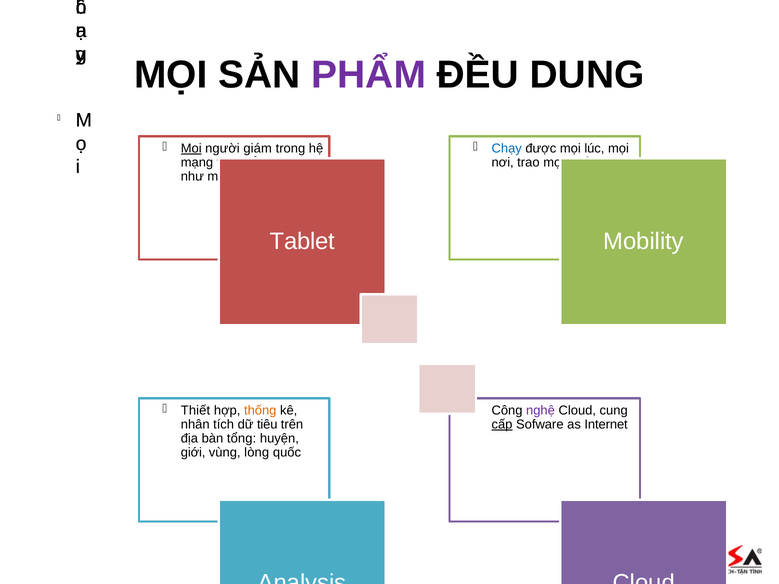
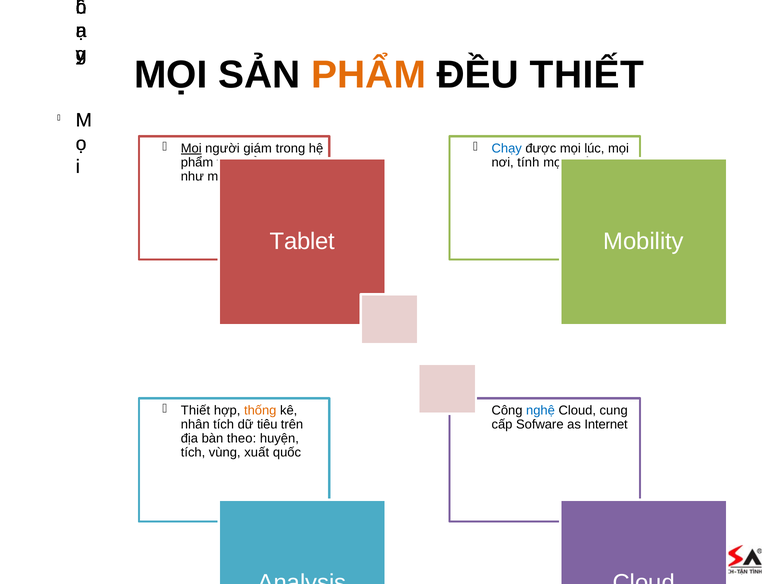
PHẨM colour: purple -> orange (369, 75)
ĐỀU DUNG: DUNG -> THIẾT (587, 75)
mạng: mạng -> phẩm (197, 162)
nơi trao: trao -> tính (528, 162)
nghệ colour: purple -> blue (540, 411)
cấp underline: present -> none (502, 425)
tổng: tổng -> theo (242, 439)
giới: giới -> tích (193, 453)
lòng: lòng -> xuất (257, 453)
